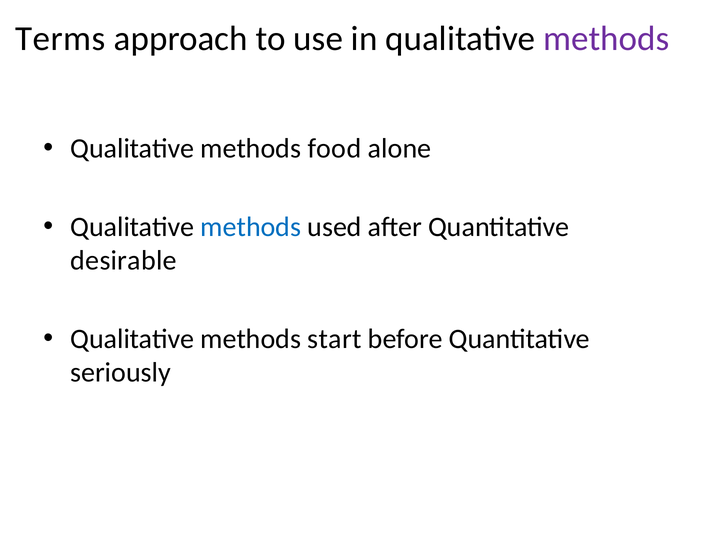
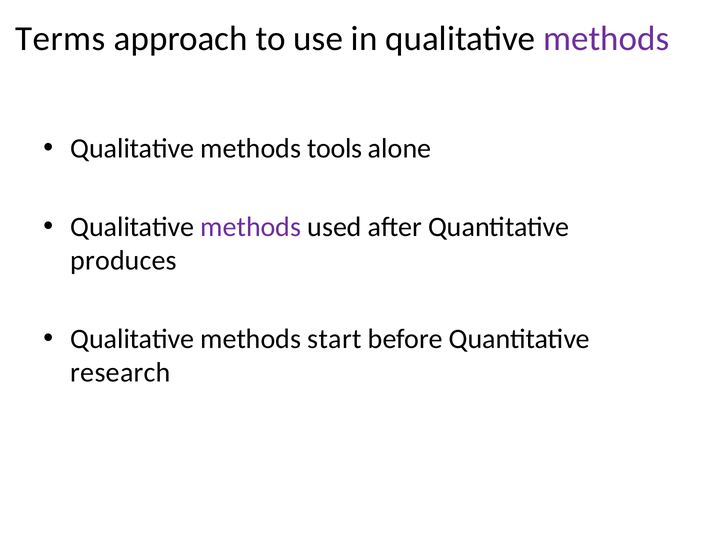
food: food -> tools (335, 149)
methods colour: blue -> purple (251, 227)
desirable: desirable -> produces (124, 260)
seriously: seriously -> research (120, 372)
